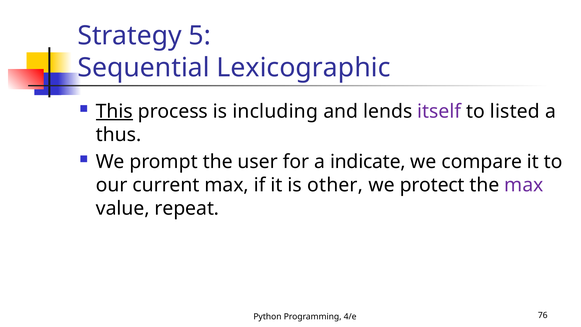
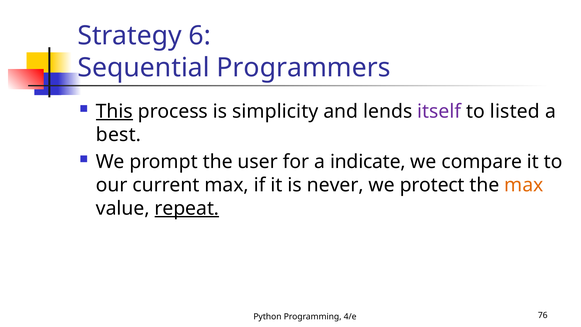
5: 5 -> 6 (200, 36)
Lexicographic: Lexicographic -> Programmers (304, 68)
including: including -> simplicity (275, 111)
thus: thus -> best (119, 135)
other: other -> never (335, 185)
max colour: purple -> orange (524, 185)
repeat underline: none -> present (187, 208)
